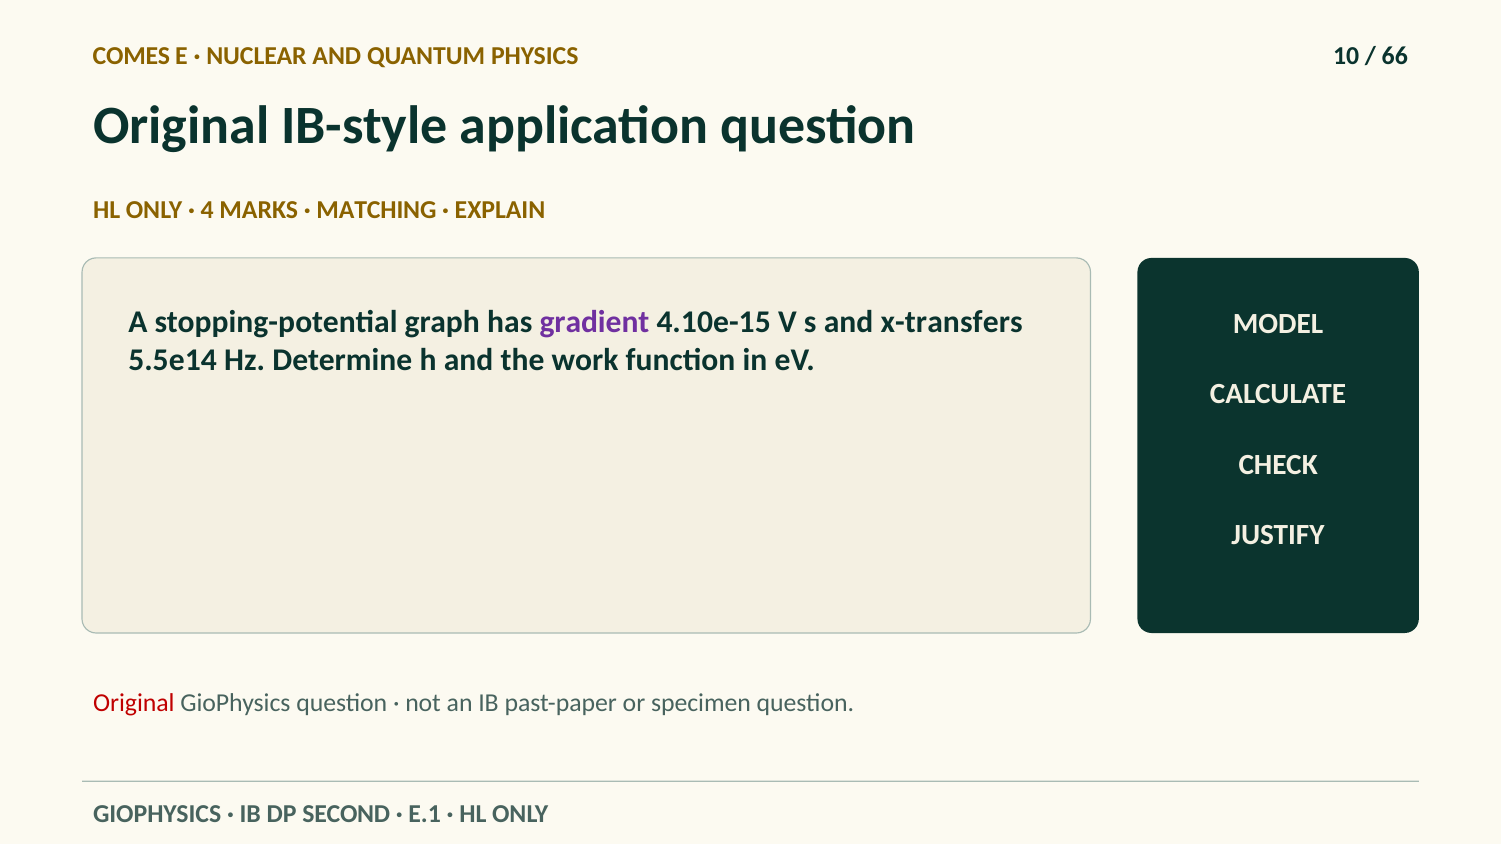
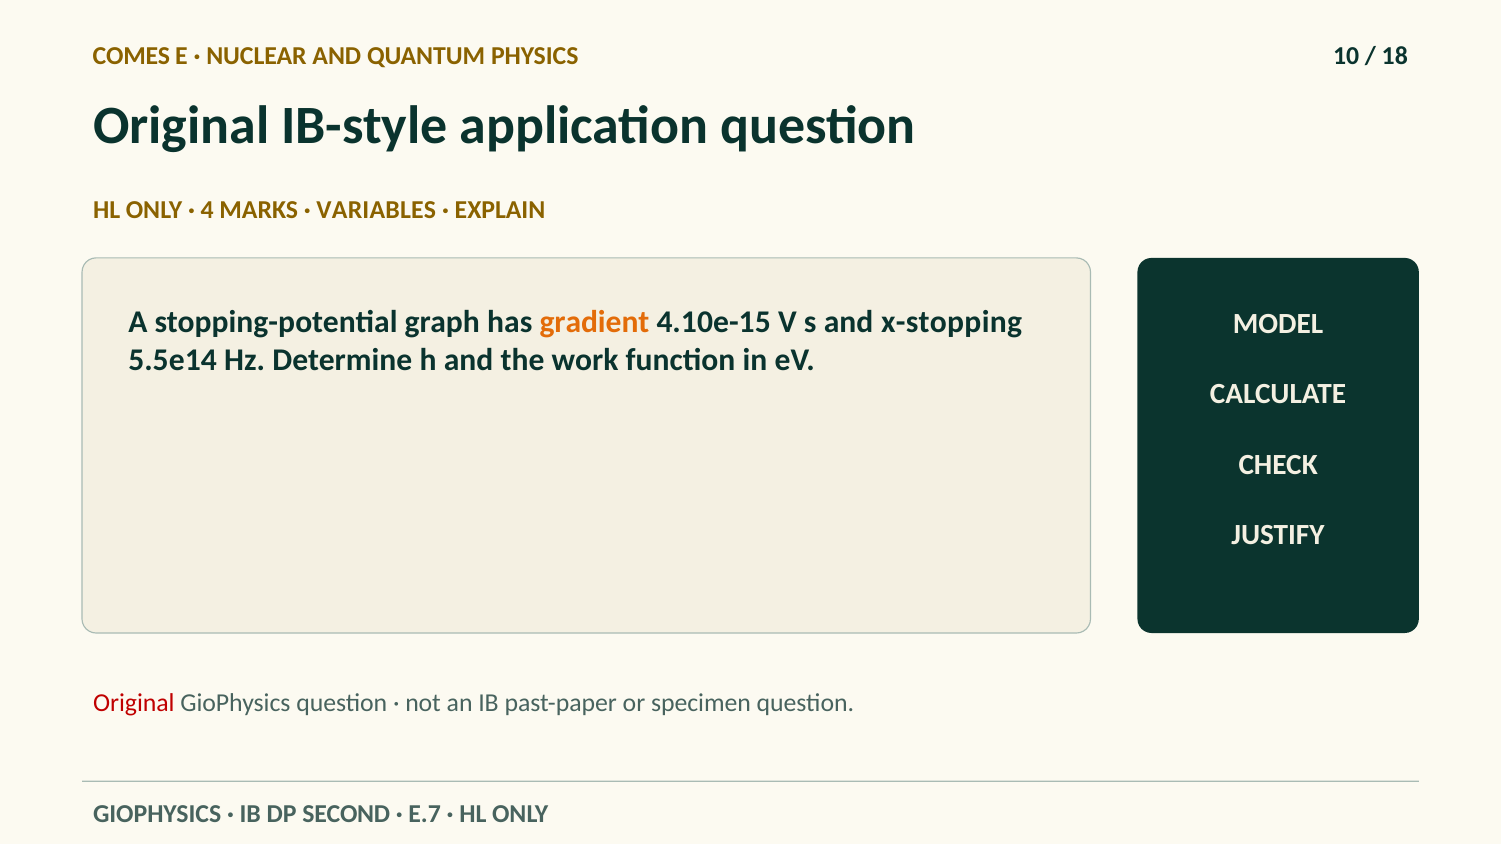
66: 66 -> 18 (1395, 56)
MATCHING: MATCHING -> VARIABLES (376, 210)
gradient colour: purple -> orange (594, 322)
x-transfers: x-transfers -> x-stopping (952, 322)
E.1: E.1 -> E.7 (425, 814)
